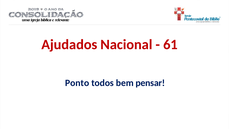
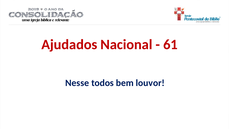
Ponto: Ponto -> Nesse (77, 83)
pensar: pensar -> louvor (150, 83)
